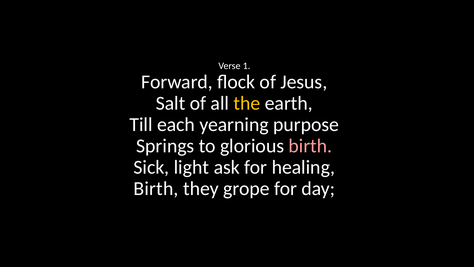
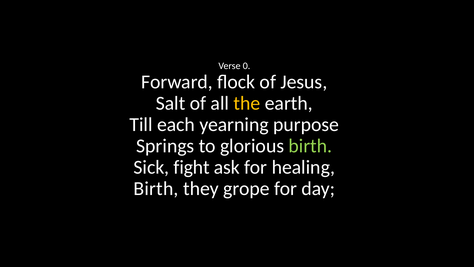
1: 1 -> 0 (247, 66)
birth colour: pink -> light green (310, 146)
light: light -> fight (192, 167)
